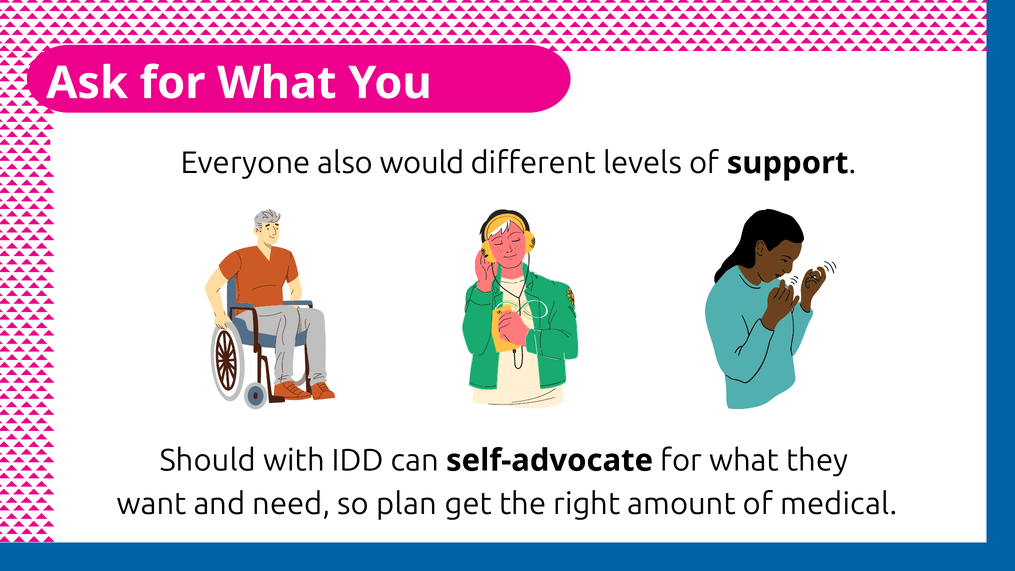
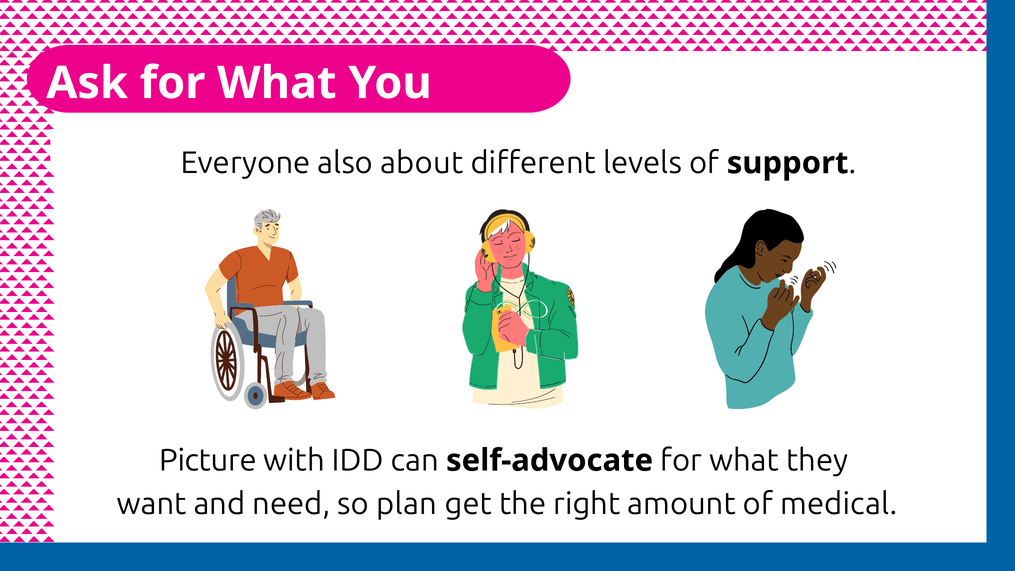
would: would -> about (422, 163)
Should: Should -> Picture (208, 460)
